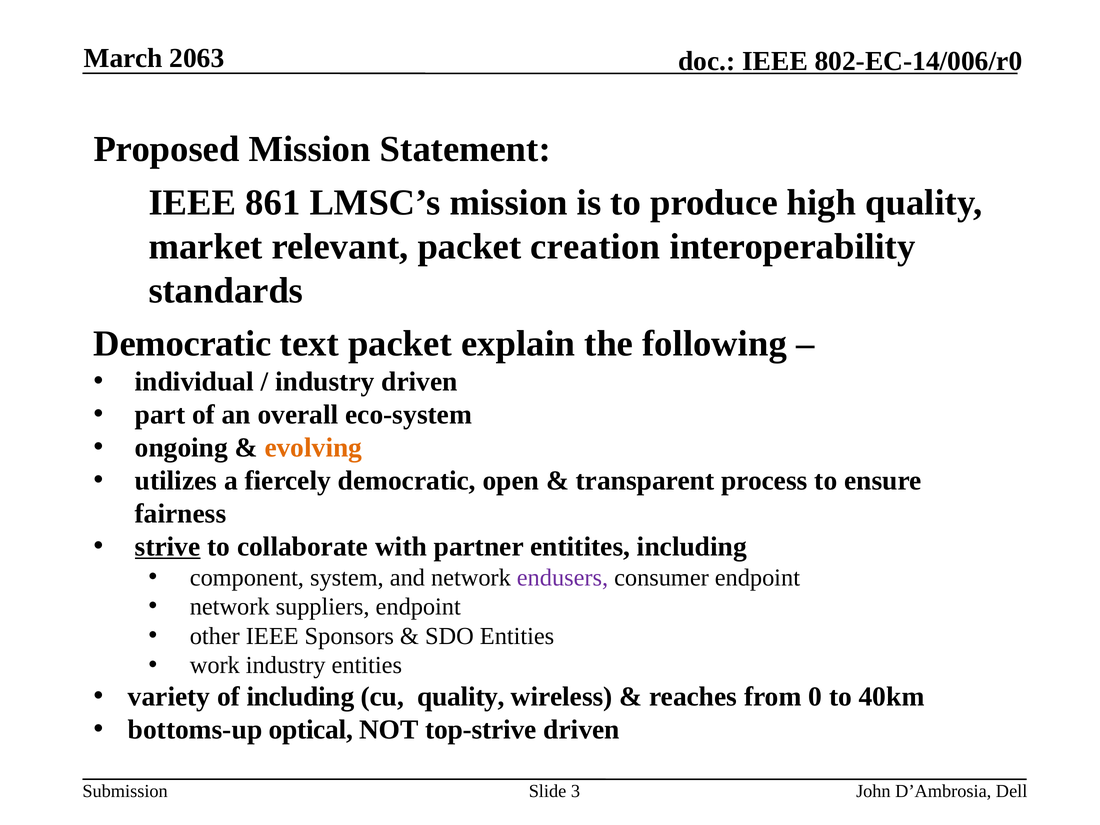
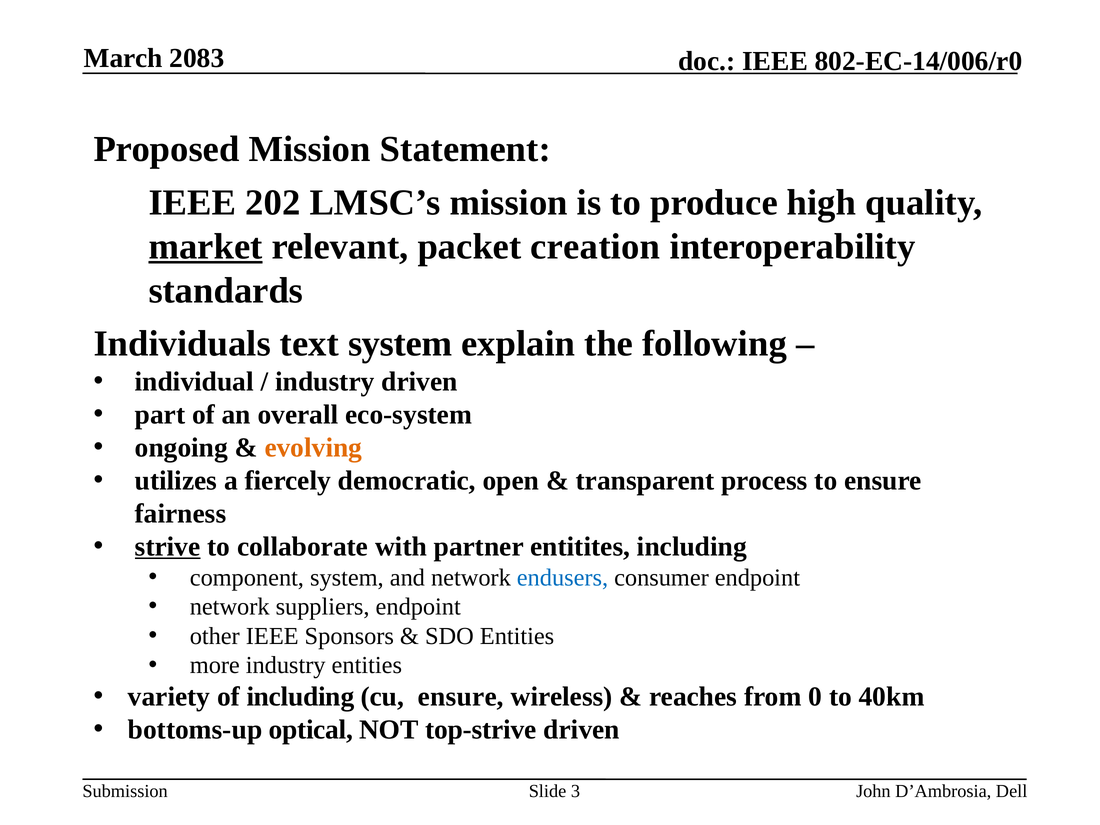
2063: 2063 -> 2083 (197, 58)
861: 861 -> 202 (273, 202)
market underline: none -> present (206, 246)
Democratic: Democratic -> Individuals (182, 344)
text packet: packet -> system (400, 344)
endusers colour: purple -> blue (563, 577)
work: work -> more (215, 665)
cu quality: quality -> ensure (461, 697)
